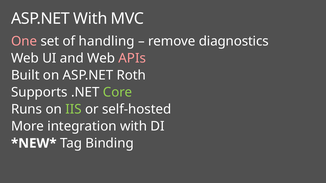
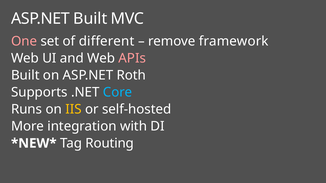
ASP.NET With: With -> Built (90, 19)
handling: handling -> different (107, 41)
diagnostics: diagnostics -> framework (234, 41)
Core colour: light green -> light blue (118, 92)
IIS colour: light green -> yellow (73, 109)
Binding: Binding -> Routing (110, 144)
